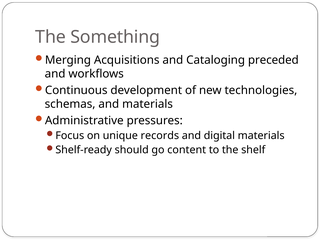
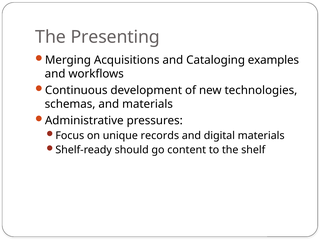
Something: Something -> Presenting (115, 37)
preceded: preceded -> examples (273, 60)
